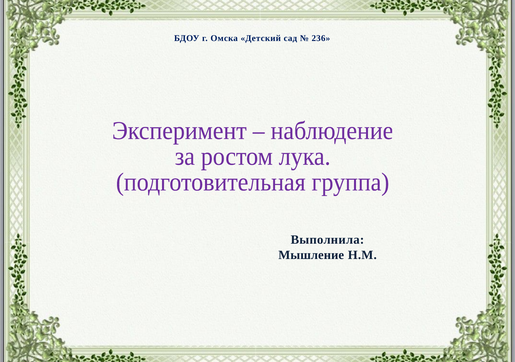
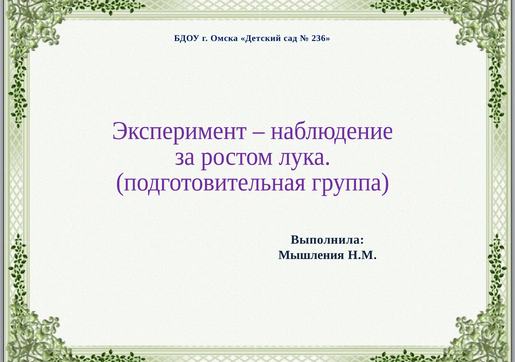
Мышление: Мышление -> Мышления (311, 255)
